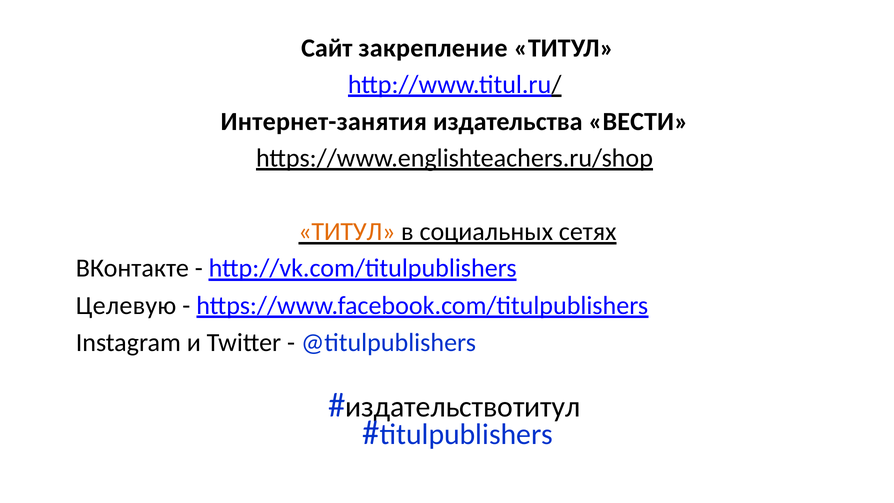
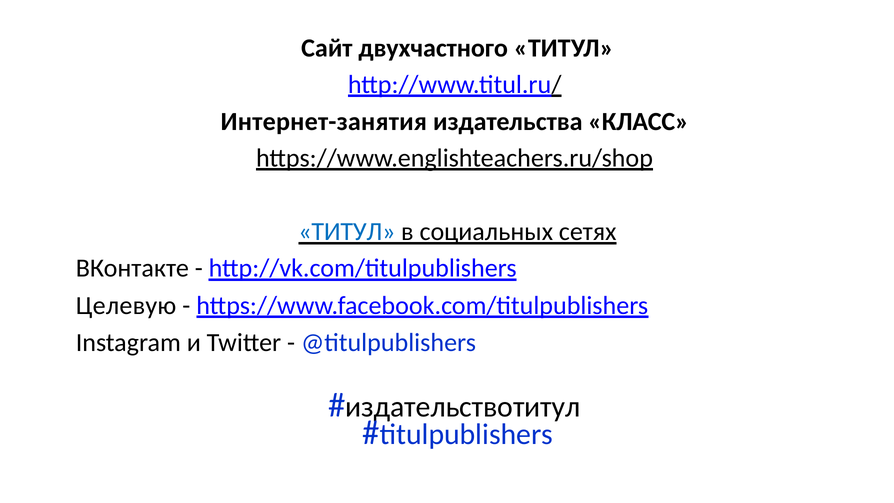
закрепление: закрепление -> двухчастного (433, 48)
ВЕСТИ: ВЕСТИ -> КЛАСС (639, 122)
ТИТУЛ colour: orange -> blue (347, 232)
